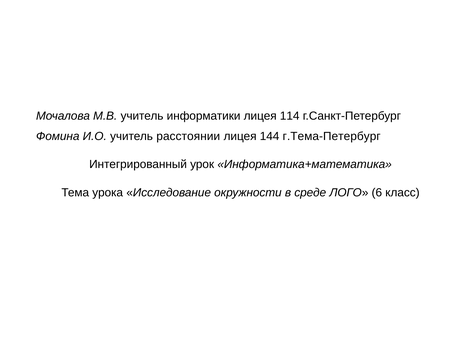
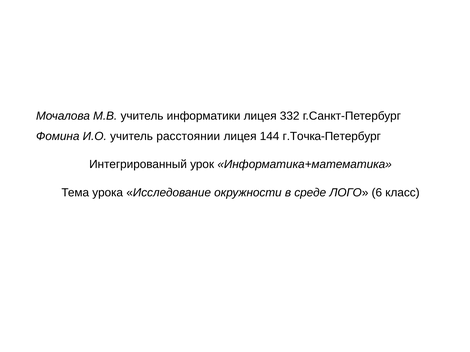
114: 114 -> 332 (290, 116)
г.Тема-Петербург: г.Тема-Петербург -> г.Точка-Петербург (332, 136)
